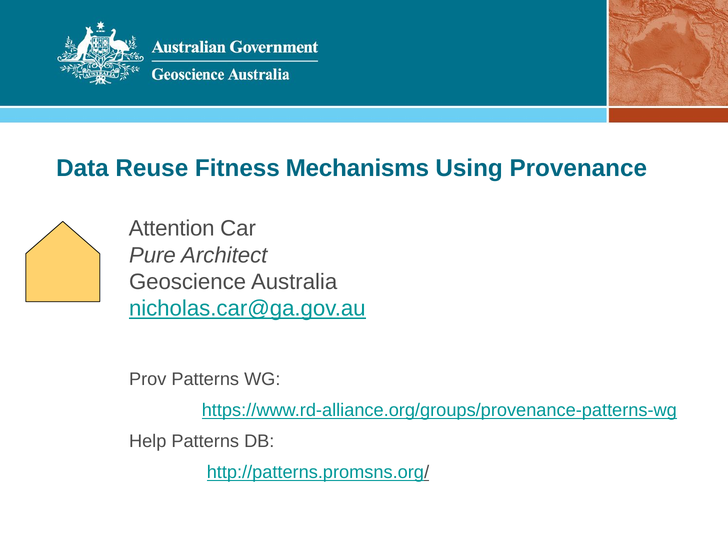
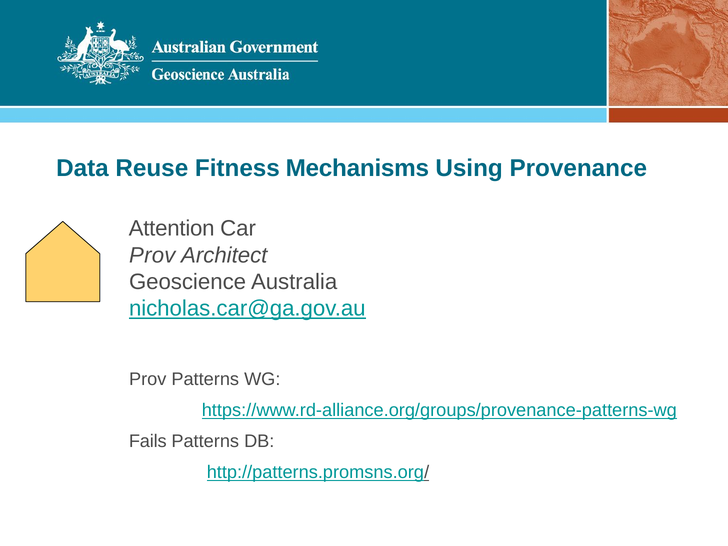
Pure: Pure -> Prov (152, 255)
Help: Help -> Fails (148, 441)
